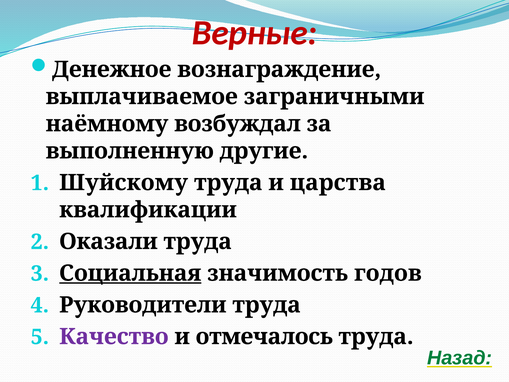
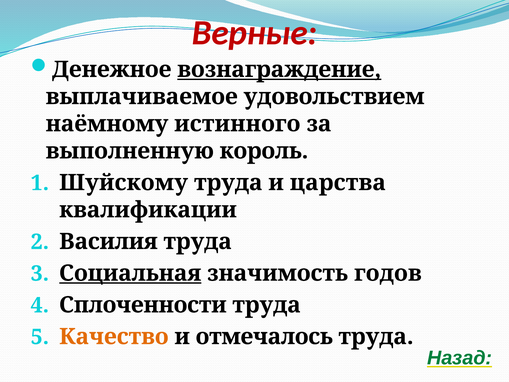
вознаграждение underline: none -> present (279, 69)
заграничными: заграничными -> удовольствием (334, 97)
возбуждал: возбуждал -> истинного (237, 124)
другие: другие -> король (264, 151)
Оказали: Оказали -> Василия (108, 241)
Руководители: Руководители -> Сплоченности (143, 305)
Качество colour: purple -> orange (114, 336)
